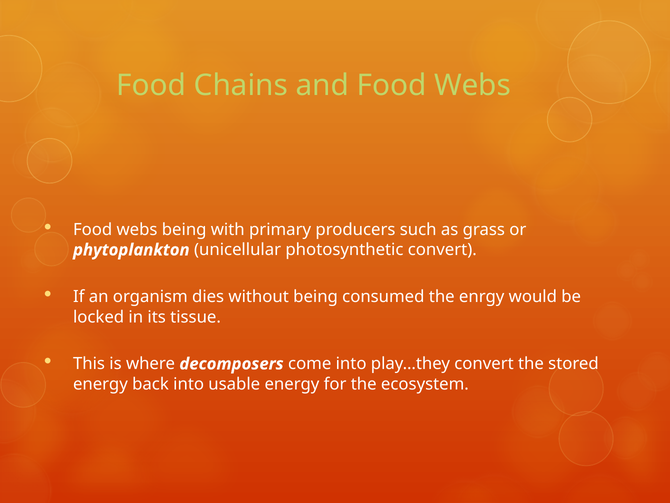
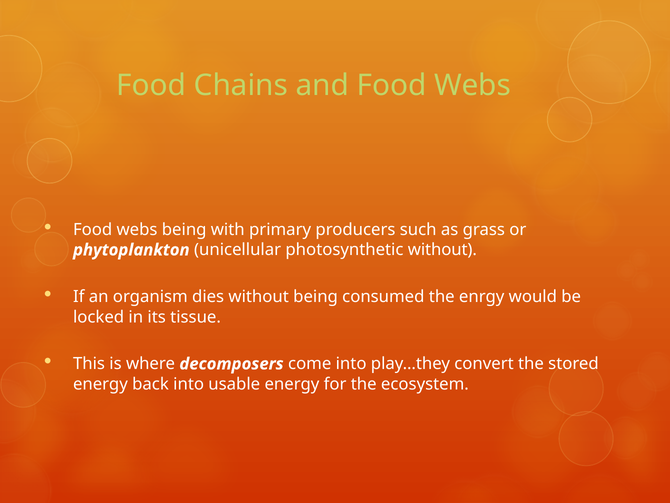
photosynthetic convert: convert -> without (442, 250)
